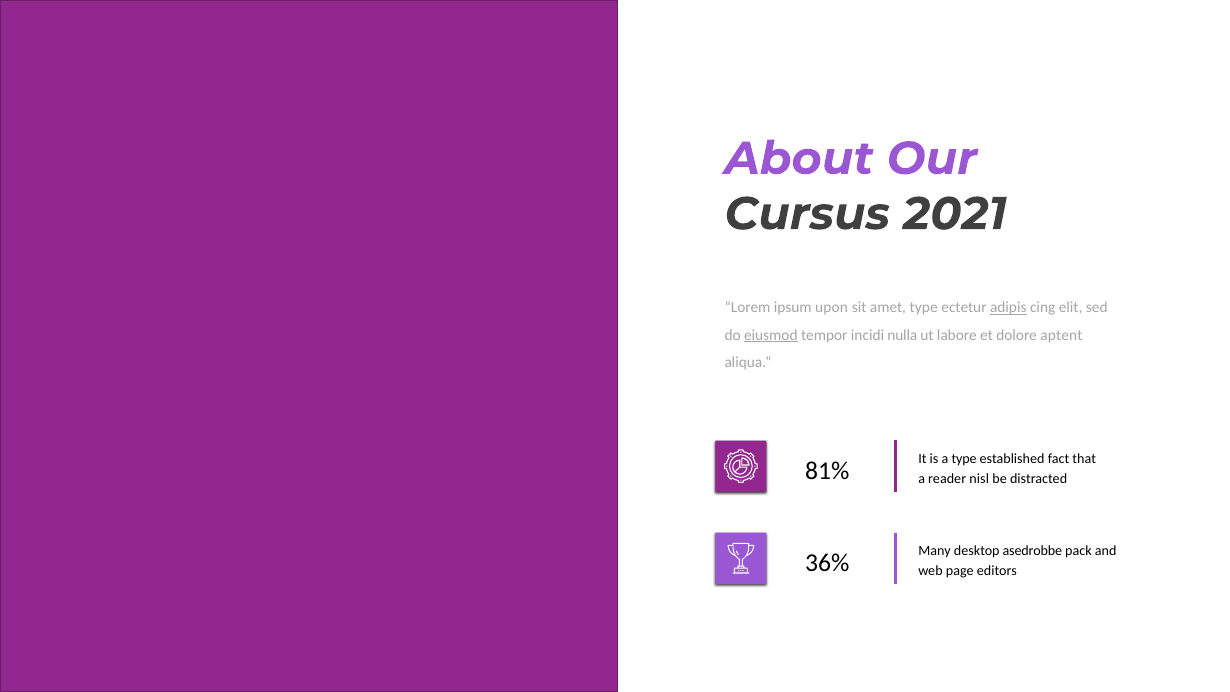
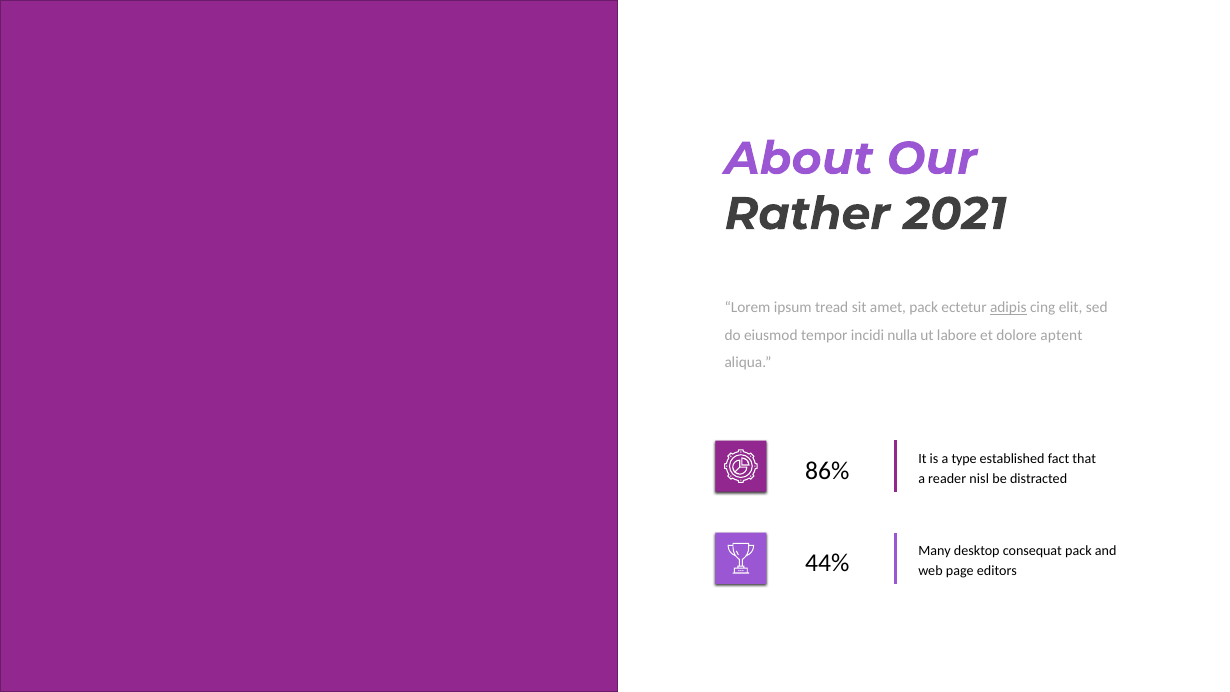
Cursus: Cursus -> Rather (807, 214)
upon: upon -> tread (832, 307)
amet type: type -> pack (924, 307)
eiusmod underline: present -> none (771, 335)
81%: 81% -> 86% (827, 471)
asedrobbe: asedrobbe -> consequat (1032, 551)
36%: 36% -> 44% (827, 563)
